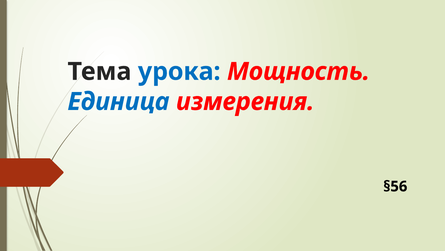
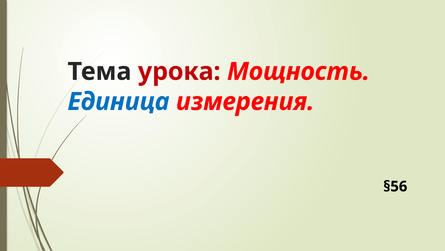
урока colour: blue -> red (179, 71)
